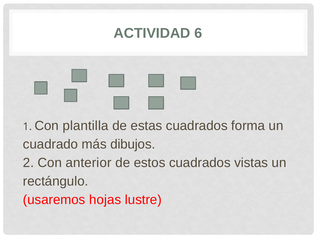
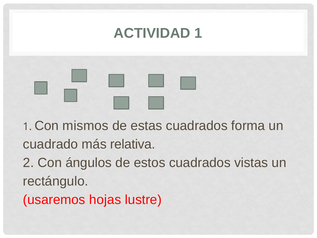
ACTIVIDAD 6: 6 -> 1 (198, 33)
plantilla: plantilla -> mismos (86, 126)
dibujos: dibujos -> relativa (133, 144)
anterior: anterior -> ángulos (89, 163)
